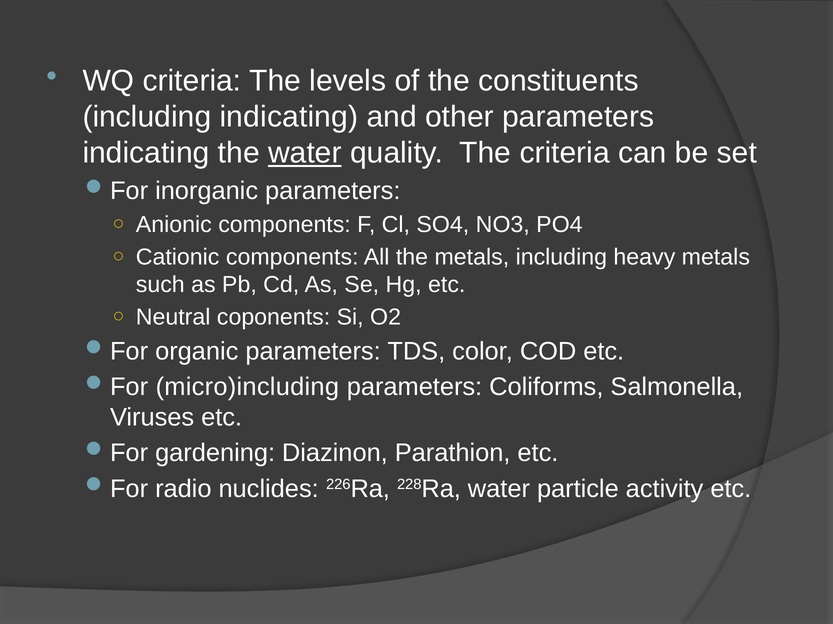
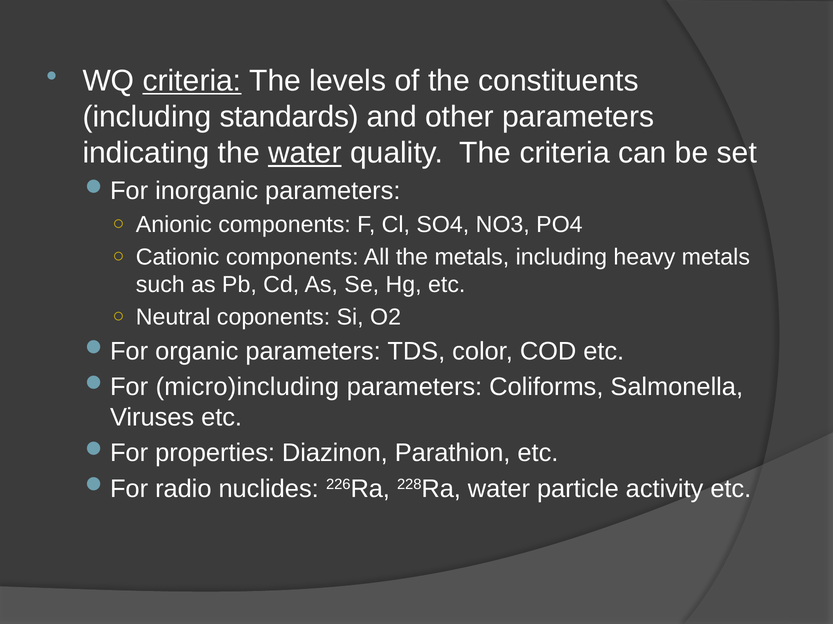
criteria underline: none -> present (192, 81)
including indicating: indicating -> standards (289, 117)
gardening: gardening -> properties (215, 454)
